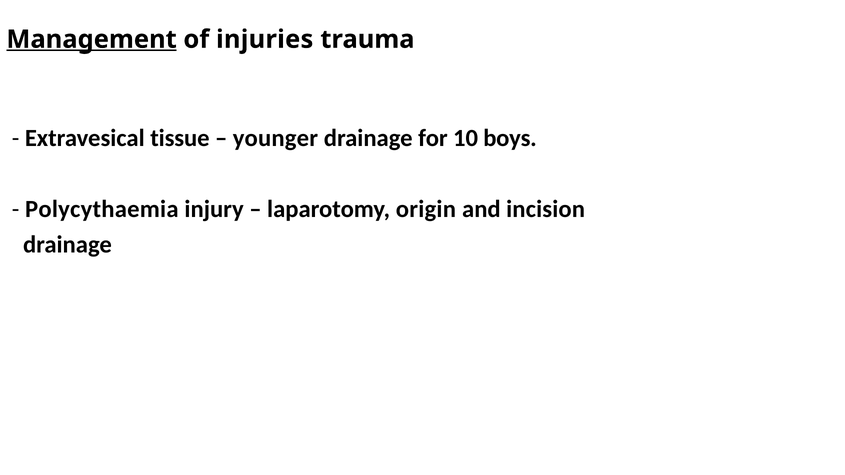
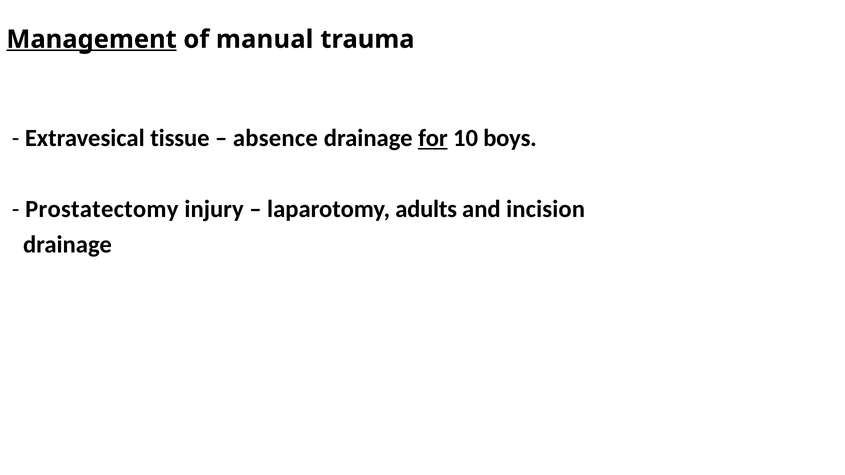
injuries: injuries -> manual (265, 39)
younger: younger -> absence (275, 138)
for underline: none -> present (433, 138)
Polycythaemia: Polycythaemia -> Prostatectomy (102, 209)
origin: origin -> adults (426, 209)
